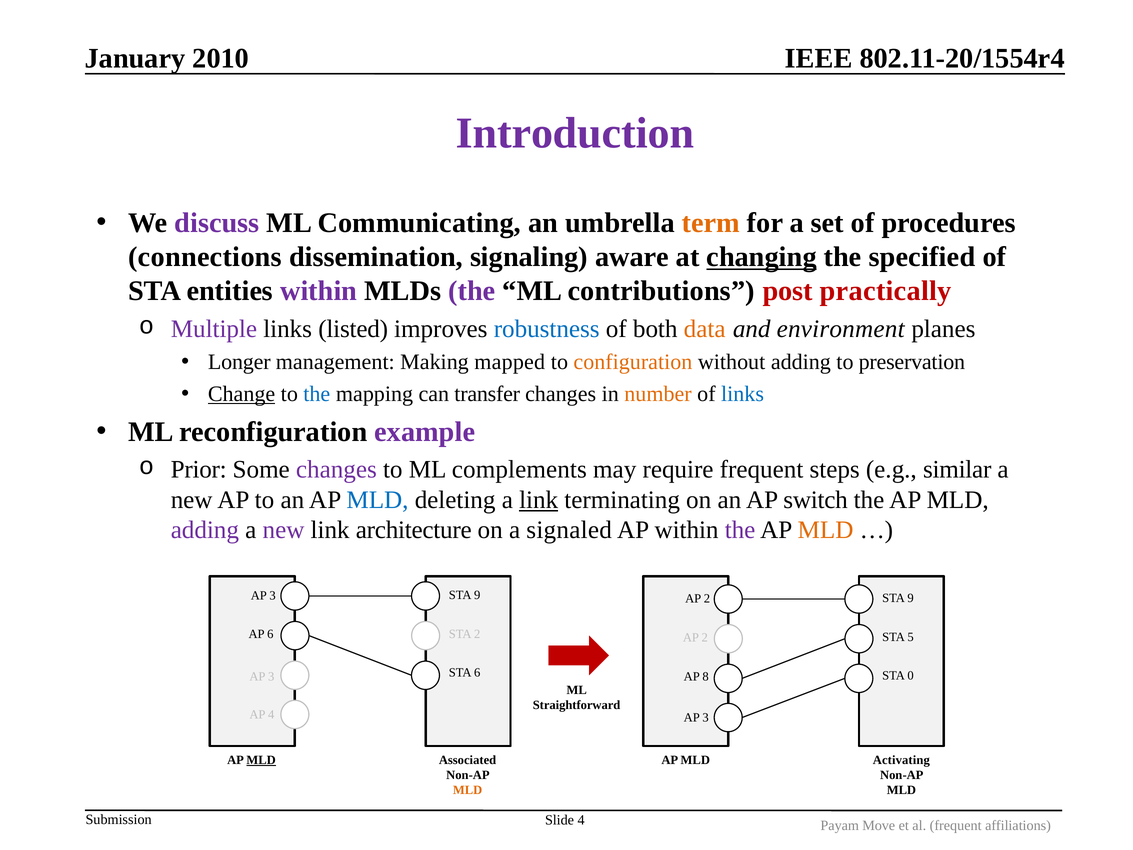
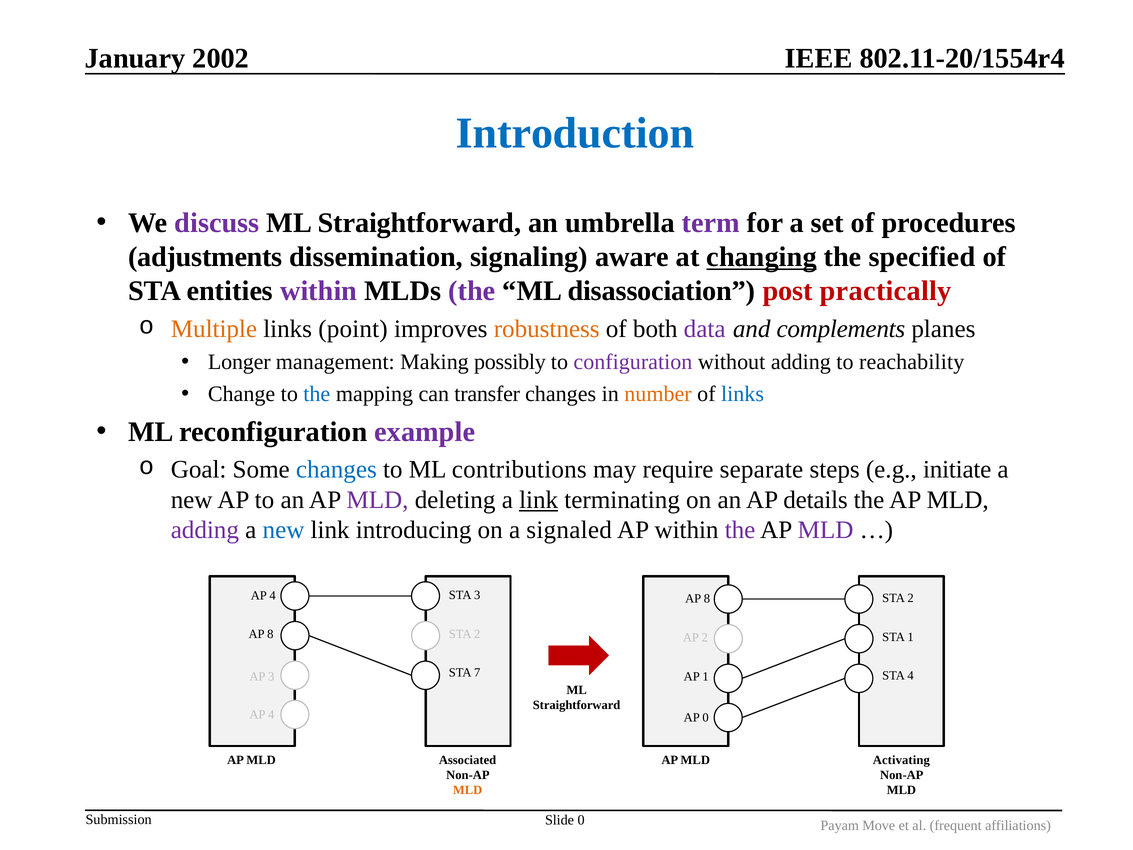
2010: 2010 -> 2002 (221, 59)
Introduction colour: purple -> blue (575, 133)
Communicating: Communicating -> Straightforward (419, 223)
term colour: orange -> purple (711, 223)
connections: connections -> adjustments (205, 257)
contributions: contributions -> disassociation (661, 291)
Multiple colour: purple -> orange (214, 329)
listed: listed -> point (353, 329)
robustness colour: blue -> orange (547, 329)
data colour: orange -> purple (705, 329)
environment: environment -> complements (841, 329)
mapped: mapped -> possibly (510, 362)
configuration colour: orange -> purple (633, 362)
preservation: preservation -> reachability (912, 362)
Change underline: present -> none (242, 394)
Prior: Prior -> Goal (199, 469)
changes colour: purple -> blue (336, 469)
complements: complements -> contributions (519, 469)
require frequent: frequent -> separate (761, 469)
similar: similar -> initiate (957, 469)
MLD colour: blue -> purple (377, 500)
switch: switch -> details (816, 500)
new colour: purple -> blue (283, 530)
architecture: architecture -> introducing (414, 530)
MLD colour: orange -> purple (826, 530)
9: 9 -> 3 (477, 595)
3: 3 -> 4 (273, 595)
9: 9 -> 2 (911, 598)
2: 2 -> 8 (707, 598)
6: 6 -> 8 (270, 634)
STA 5: 5 -> 1 (911, 637)
STA 6: 6 -> 7 (477, 673)
STA 0: 0 -> 4 (911, 676)
AP 8: 8 -> 1 (706, 676)
3: 3 -> 0 (706, 717)
MLD underline: present -> none (261, 760)
Slide 4: 4 -> 0 (581, 820)
